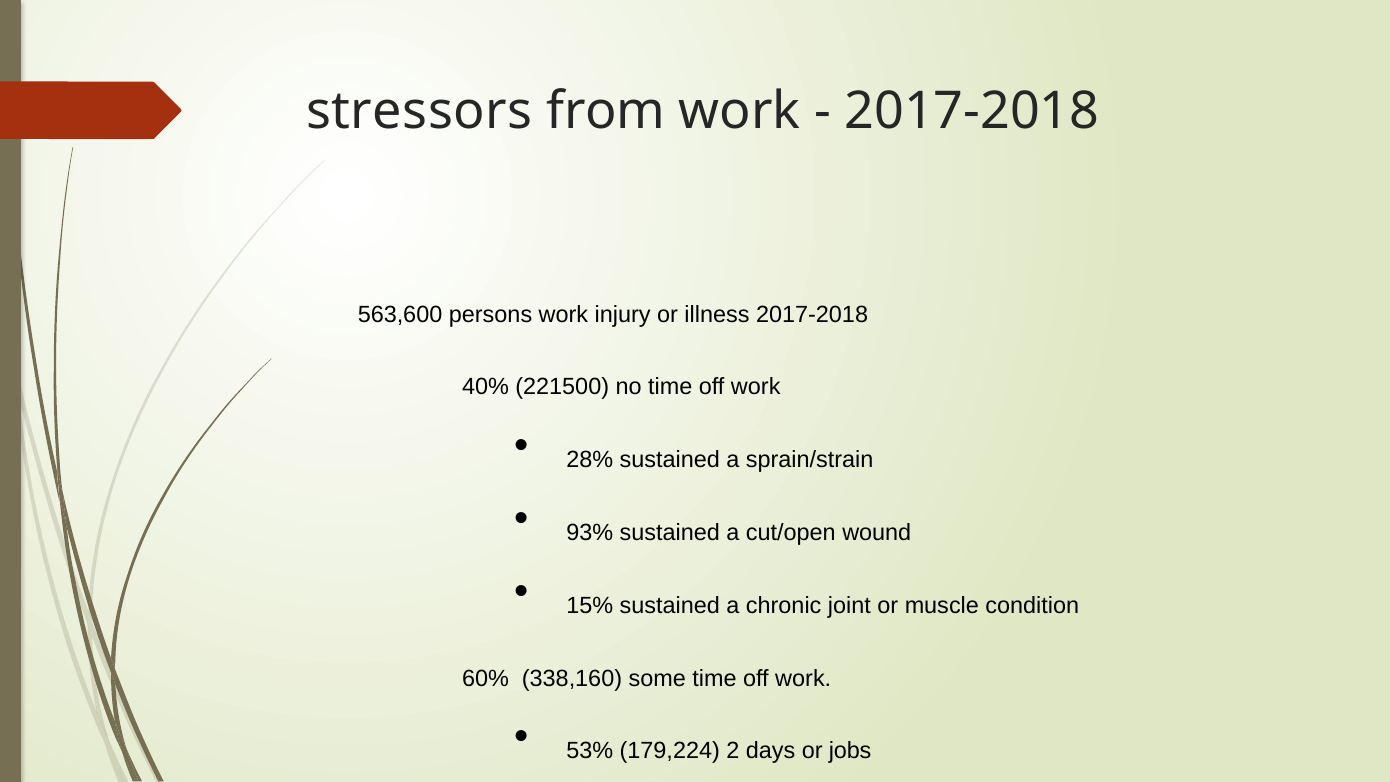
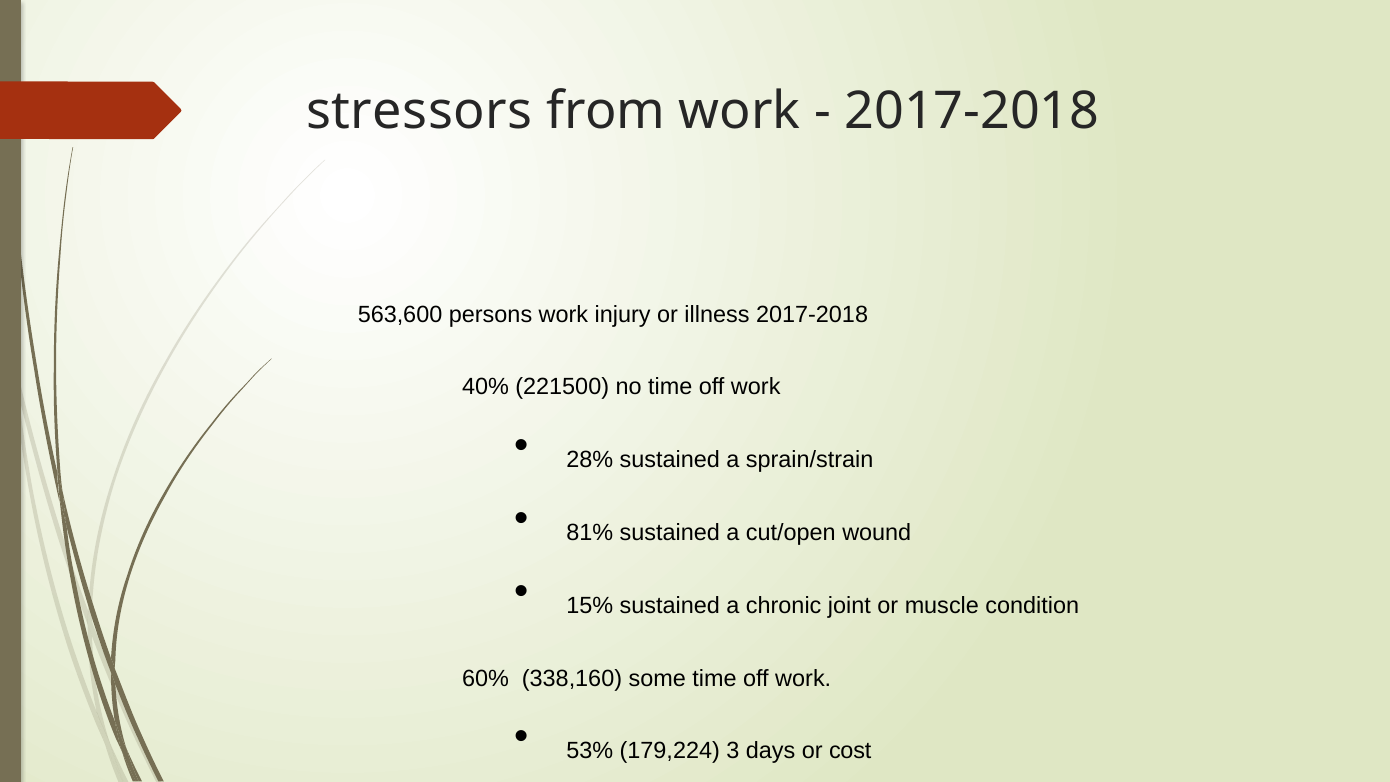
93%: 93% -> 81% (590, 533)
2: 2 -> 3 (733, 751)
jobs: jobs -> cost (850, 751)
